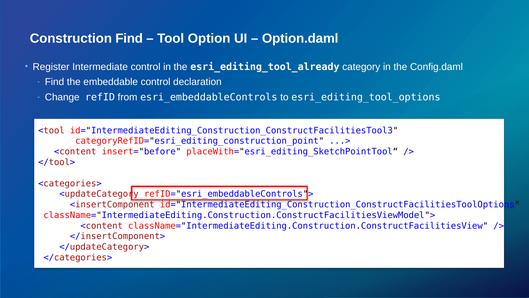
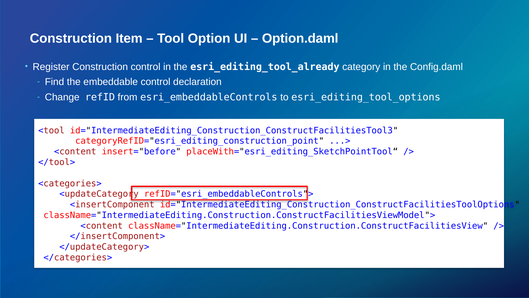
Construction Find: Find -> Item (129, 38)
Register Intermediate: Intermediate -> Construction (100, 67)
